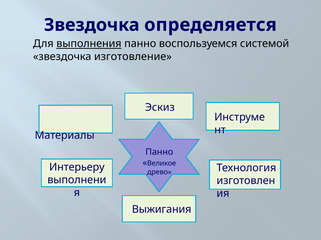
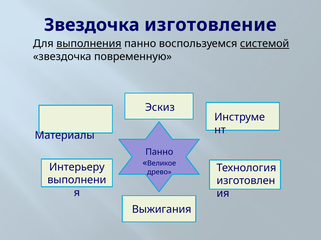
определяется: определяется -> изготовление (210, 25)
системой underline: none -> present (265, 44)
изготовление: изготовление -> повременную (133, 57)
